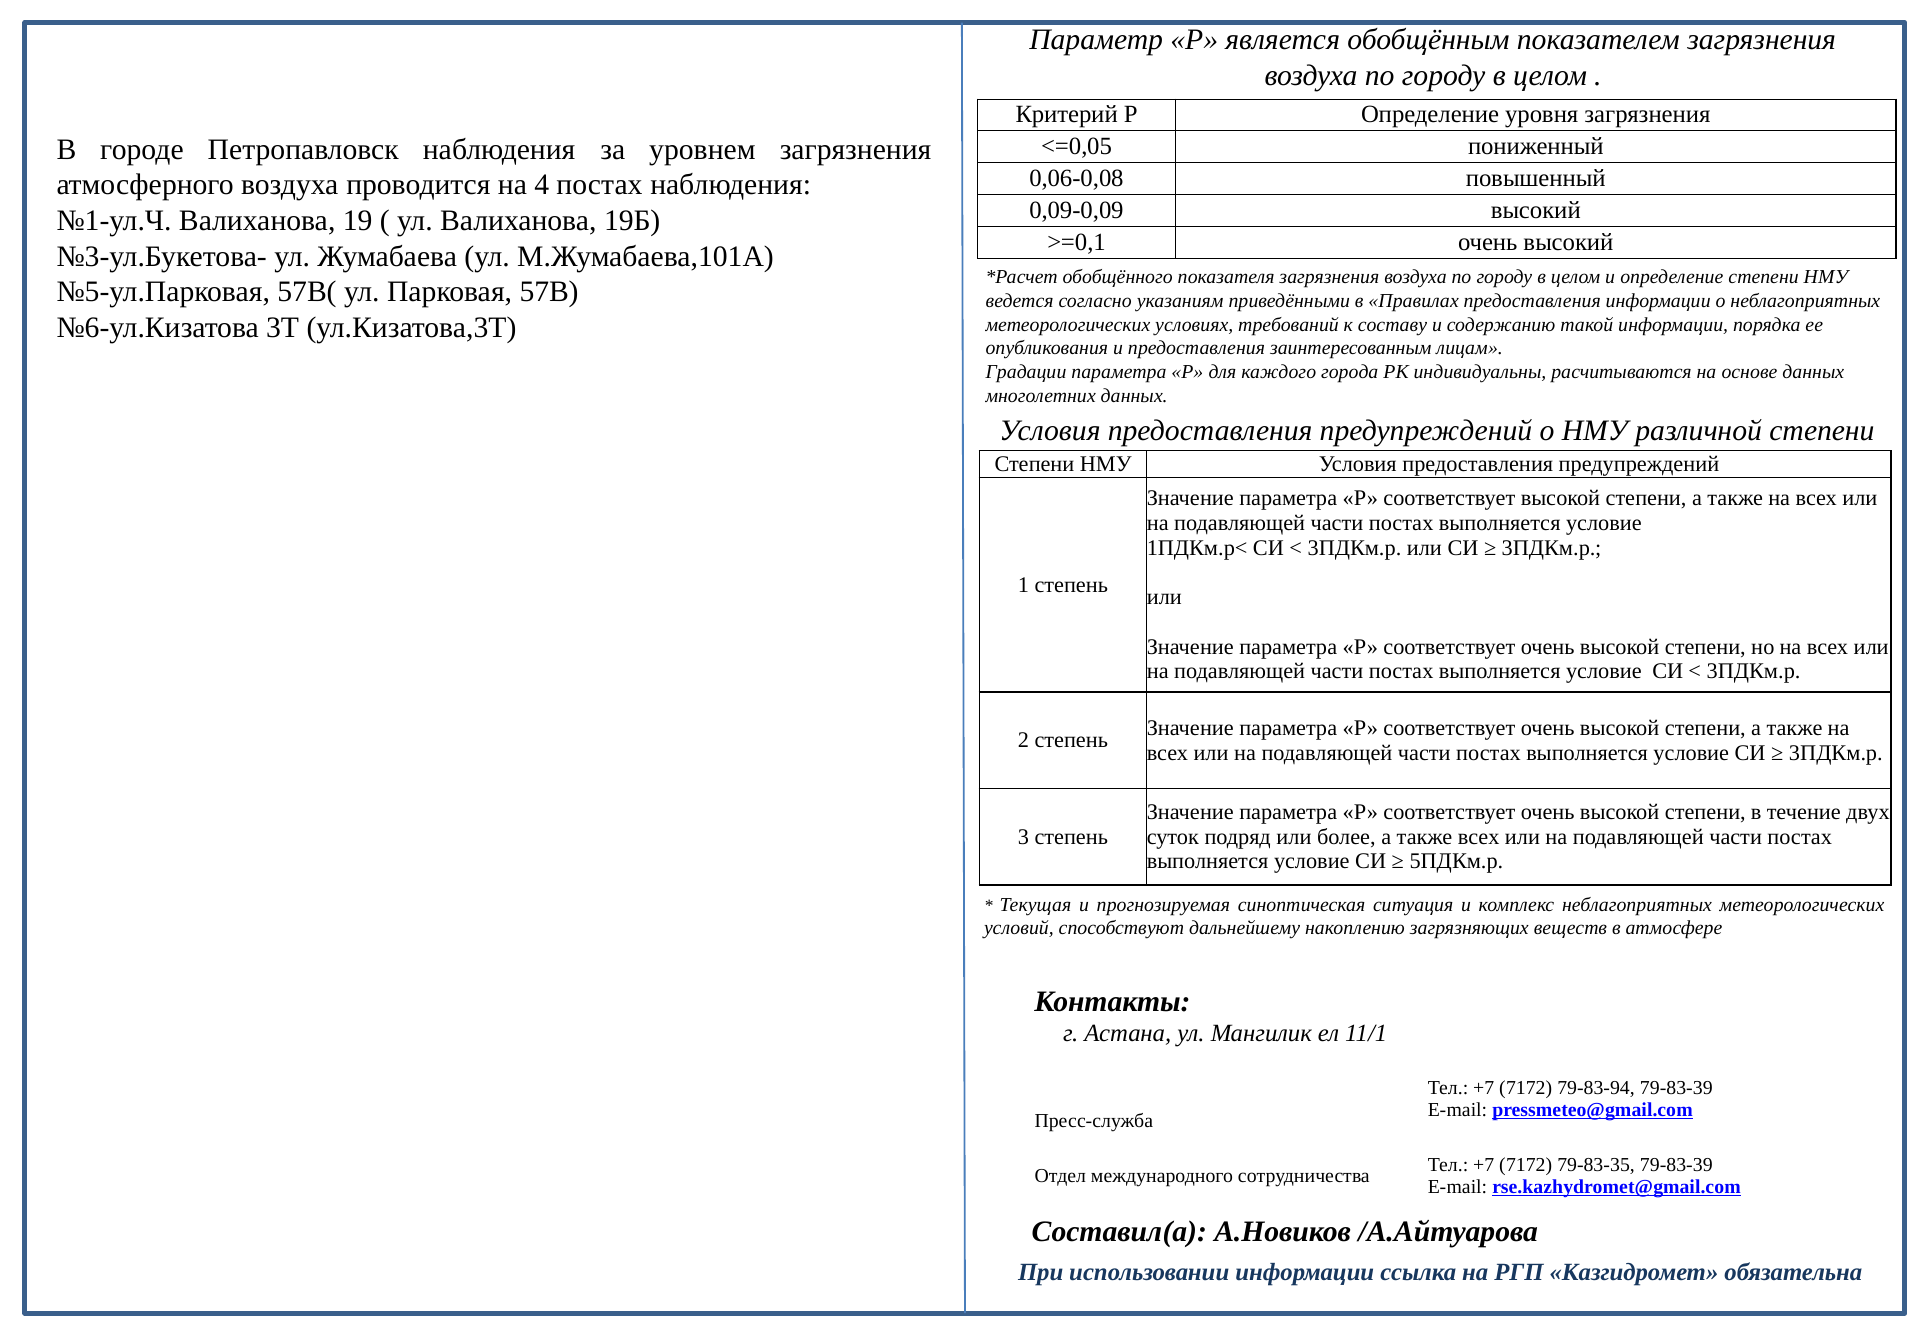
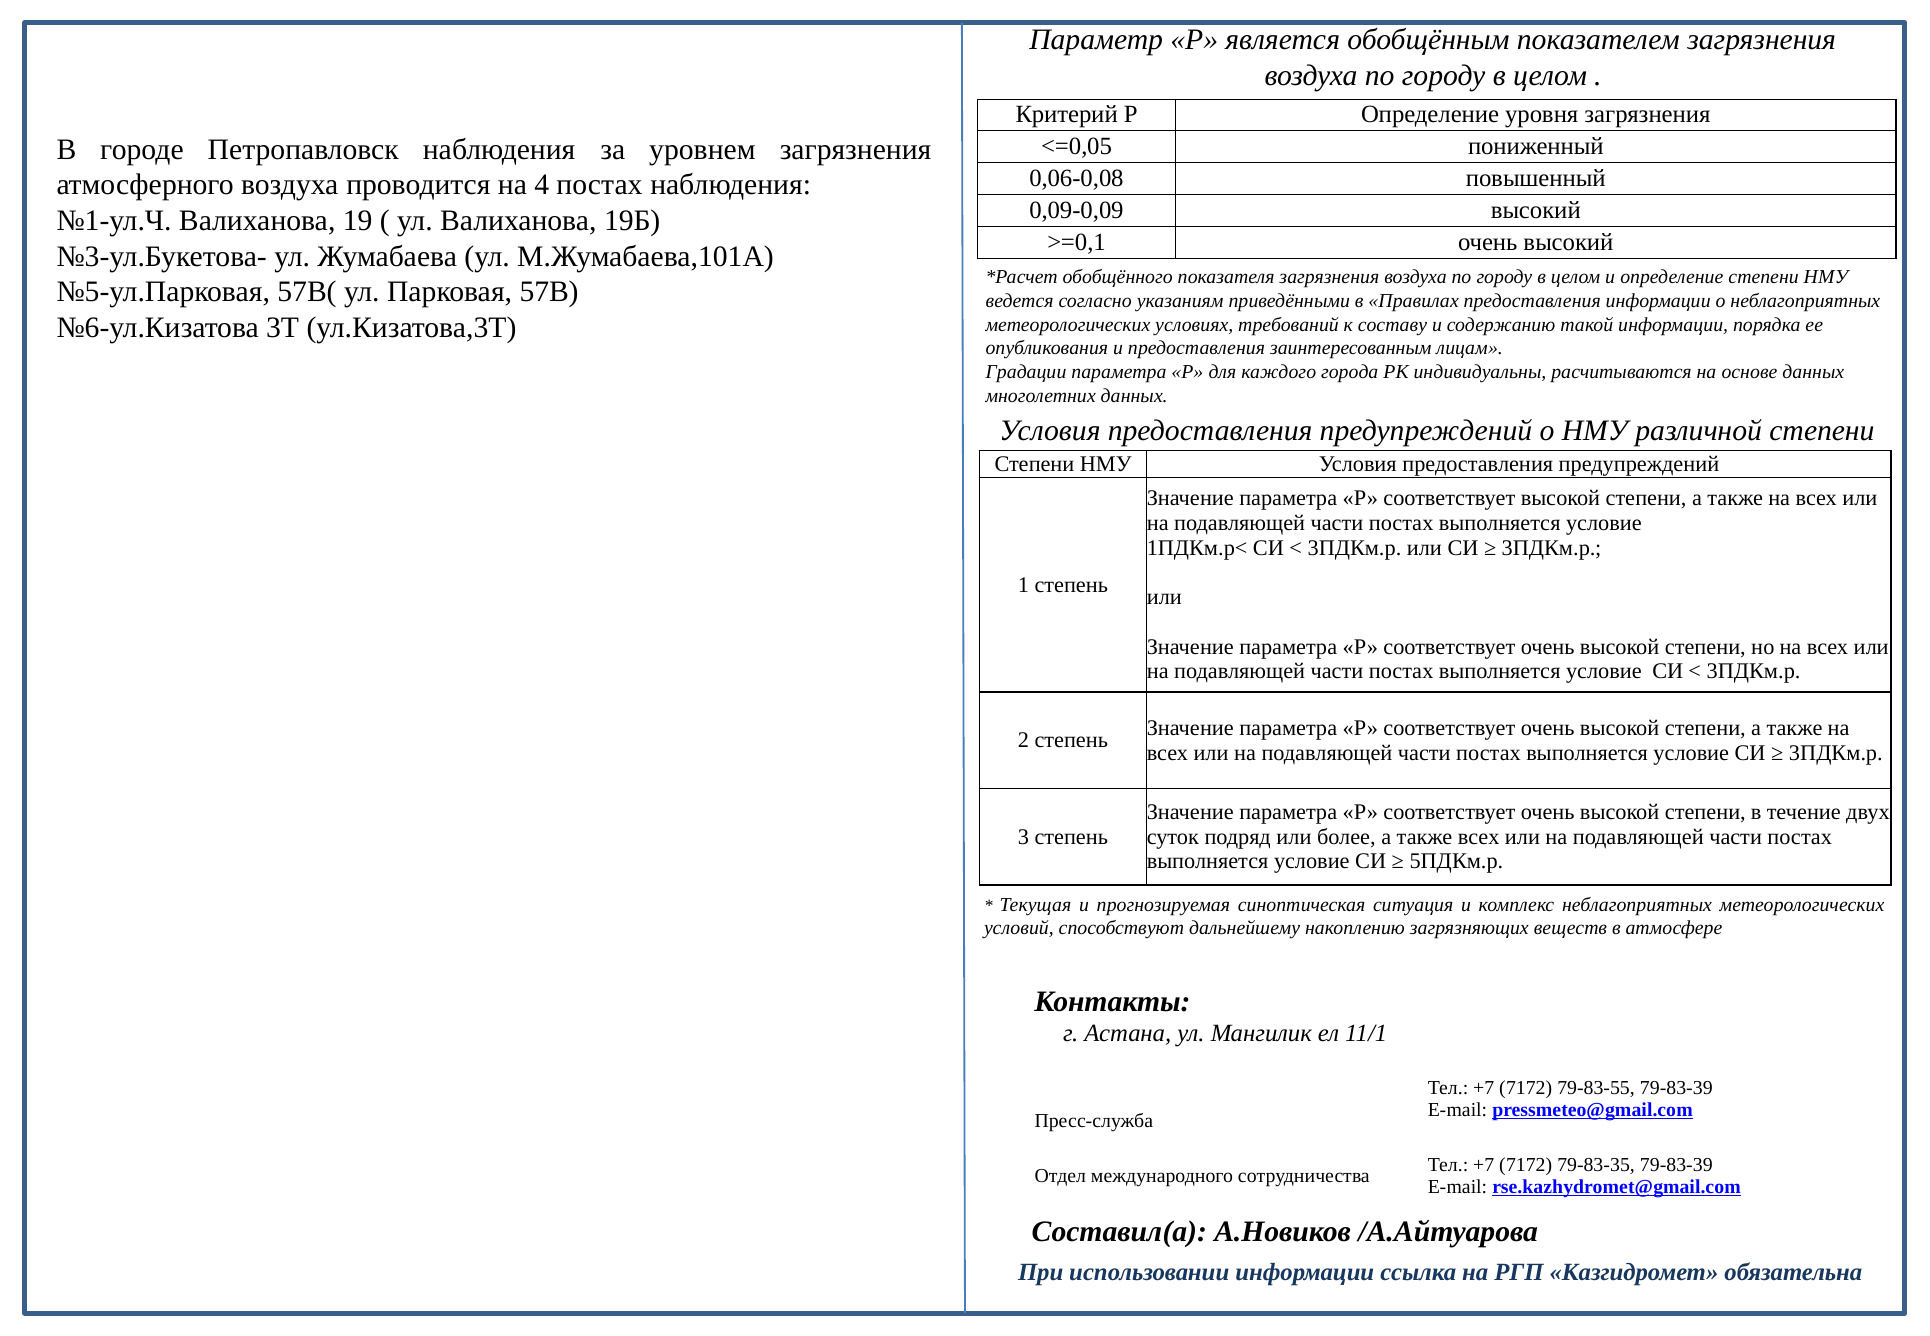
79-83-94: 79-83-94 -> 79-83-55 (1596, 1088)
